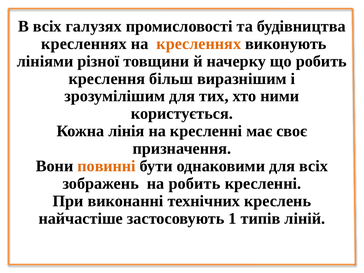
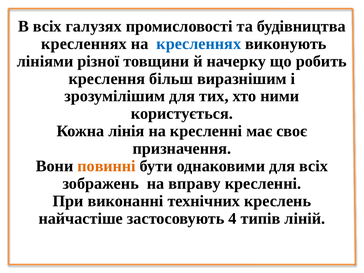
кресленнях colour: orange -> blue (199, 44)
на робить: робить -> вправу (195, 184)
1: 1 -> 4 (232, 219)
